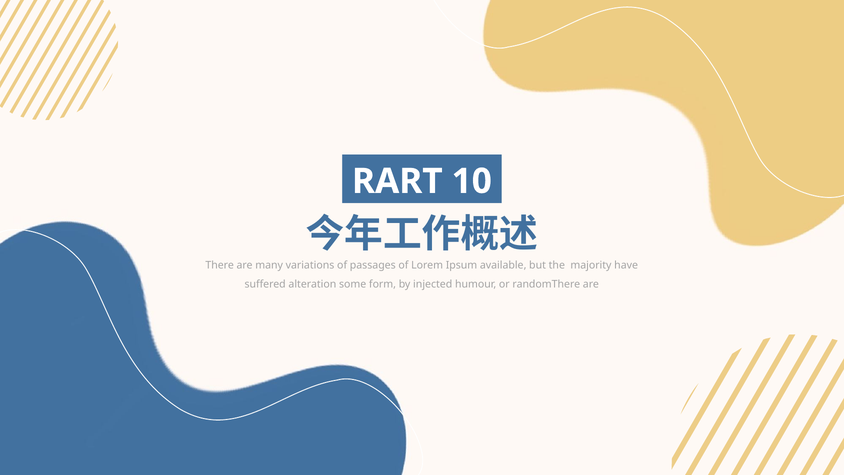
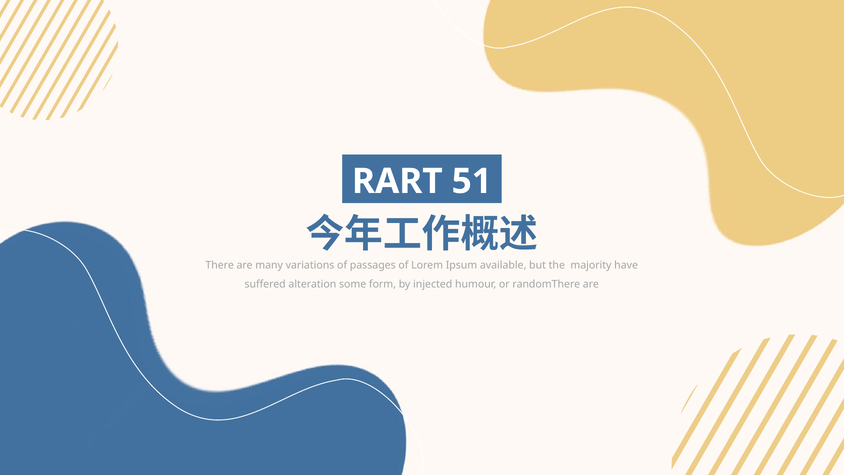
10: 10 -> 51 (472, 181)
